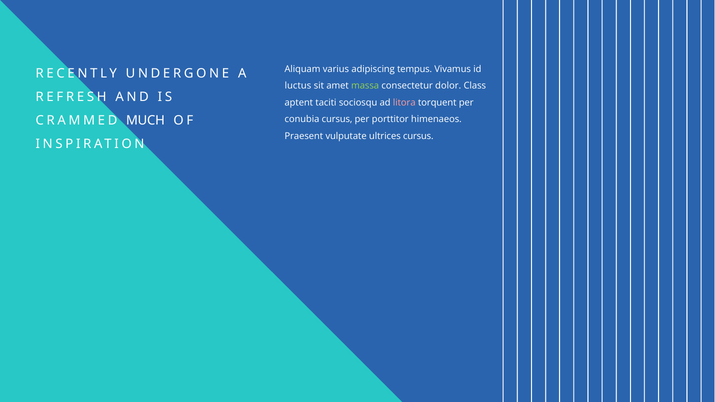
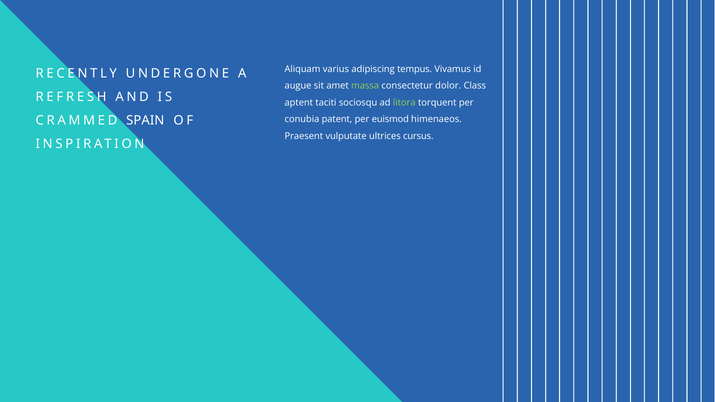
luctus: luctus -> augue (298, 86)
litora colour: pink -> light green (404, 102)
conubia cursus: cursus -> patent (337, 119)
porttitor: porttitor -> euismod (390, 119)
MUCH: MUCH -> SPAIN (145, 121)
